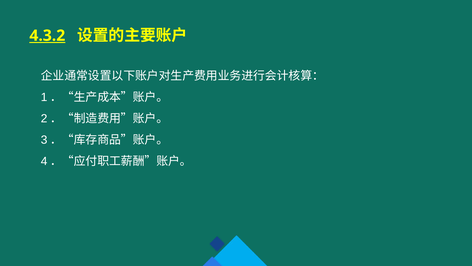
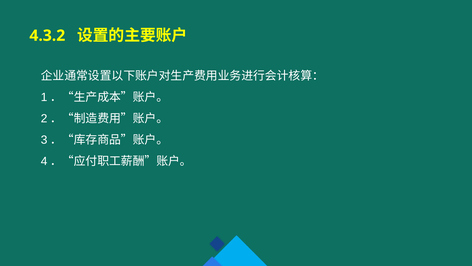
4.3.2 underline: present -> none (47, 36)
